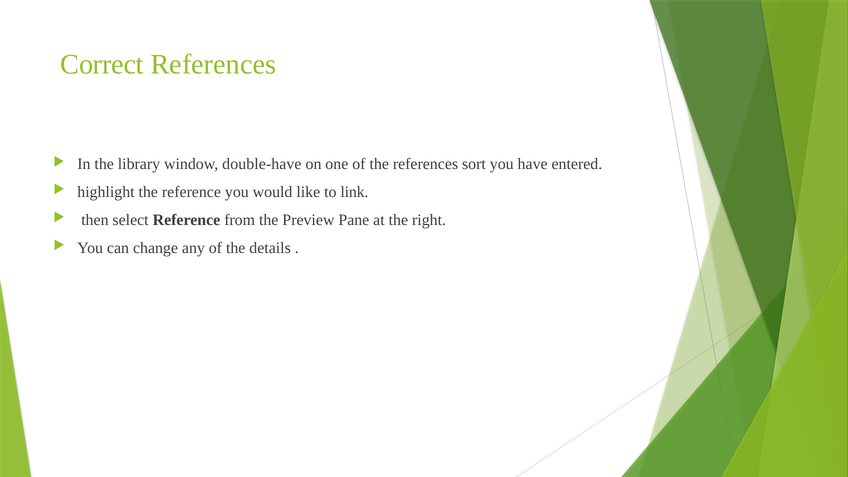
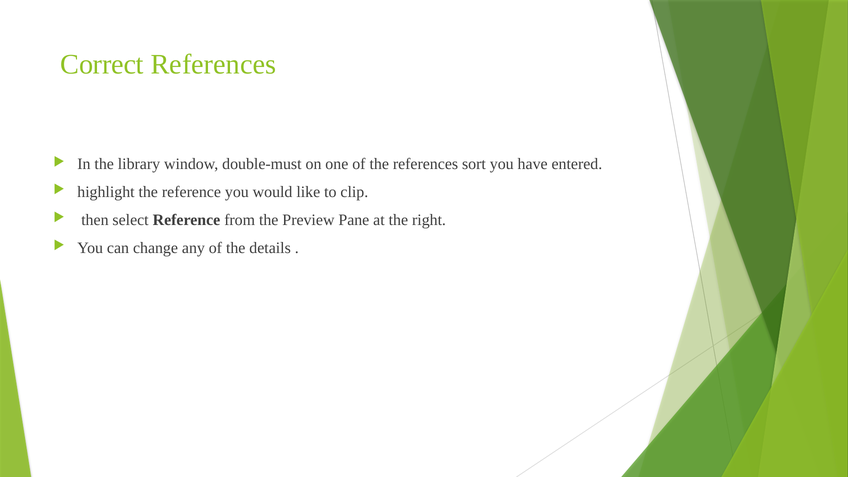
double-have: double-have -> double-must (262, 164)
link: link -> clip (354, 192)
